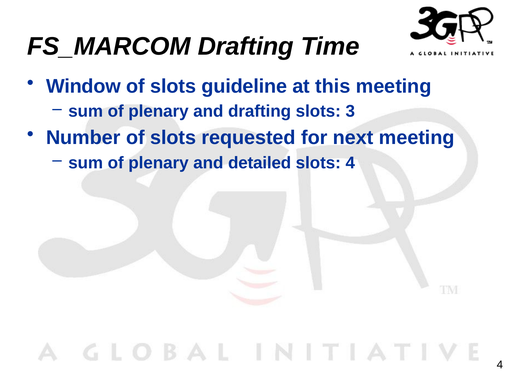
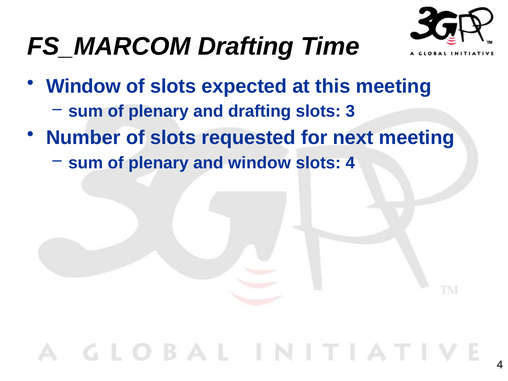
guideline: guideline -> expected (244, 86)
and detailed: detailed -> window (259, 163)
